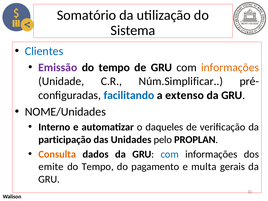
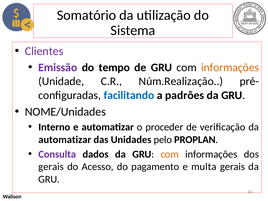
Clientes colour: blue -> purple (44, 51)
Núm.Simplificar: Núm.Simplificar -> Núm.Realização (181, 81)
extenso: extenso -> padrões (185, 95)
daqueles: daqueles -> proceder (164, 127)
participação: participação -> automatizar (65, 140)
Consulta colour: orange -> purple (57, 154)
com colour: blue -> orange (170, 154)
emite: emite -> gerais (51, 167)
Tempo: Tempo -> Acesso (98, 167)
